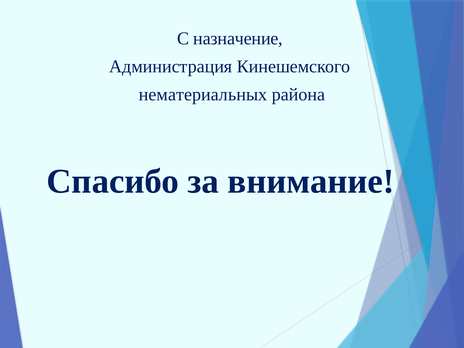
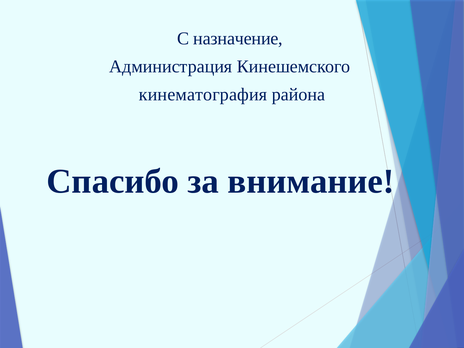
нематериальных: нематериальных -> кинематография (203, 95)
